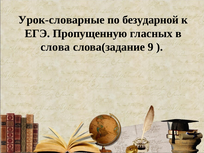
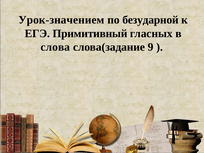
Урок-словарные: Урок-словарные -> Урок-значением (61, 20)
Пропущенную: Пропущенную -> Примитивный (90, 33)
